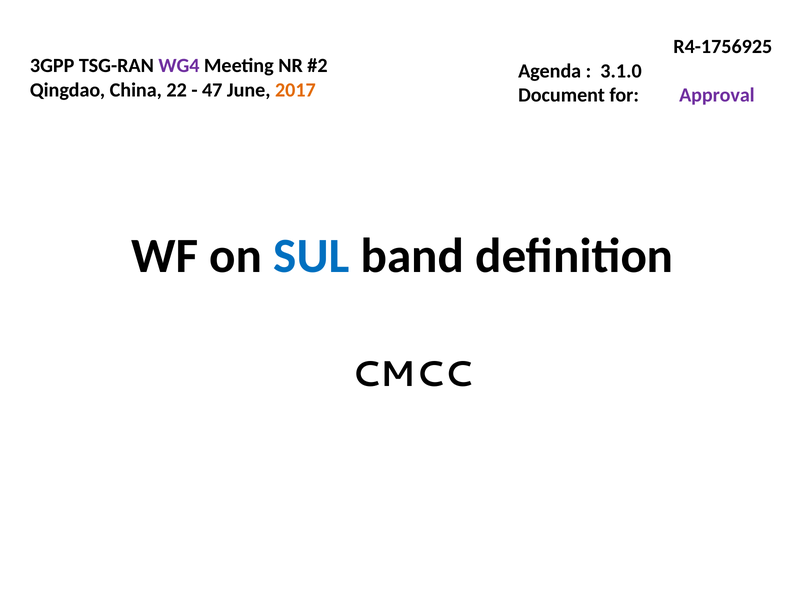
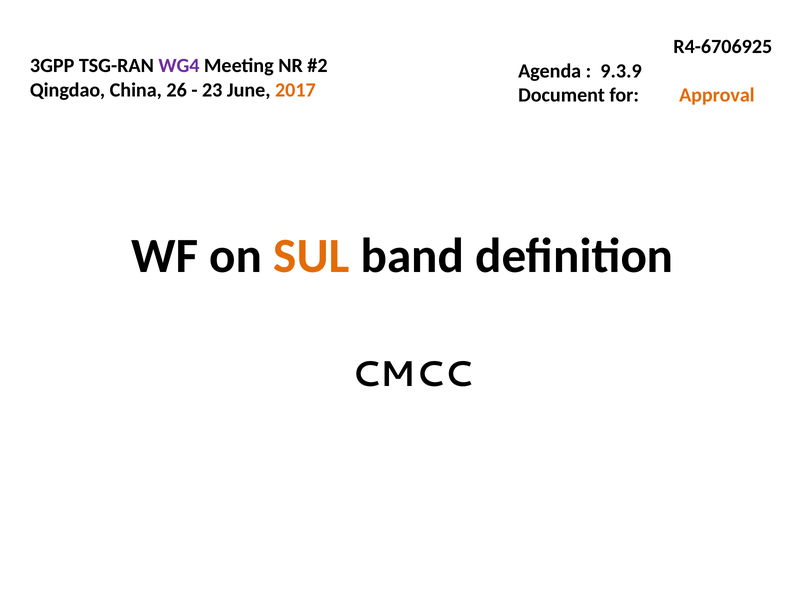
R4-1756925: R4-1756925 -> R4-6706925 (723, 47)
3.1.0: 3.1.0 -> 9.3.9 (621, 71)
22: 22 -> 26 (177, 90)
47: 47 -> 23 (212, 90)
Approval colour: purple -> orange (717, 95)
SUL colour: blue -> orange (311, 256)
